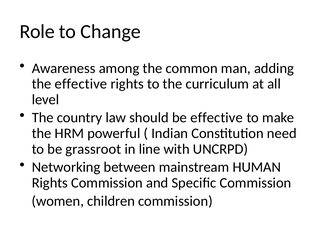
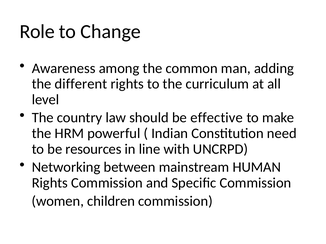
the effective: effective -> different (81, 84)
grassroot: grassroot -> resources (93, 149)
